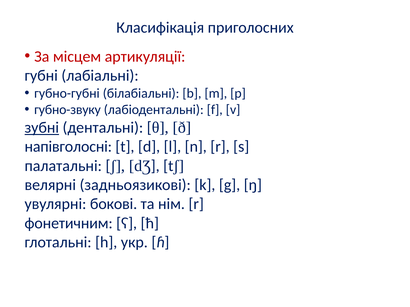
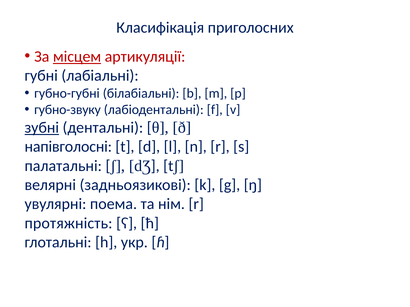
місцем underline: none -> present (77, 57)
бокові: бокові -> поема (114, 204)
фонетичним: фонетичним -> протяжність (69, 223)
